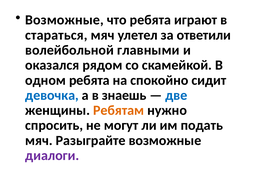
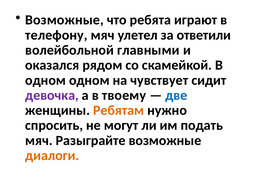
стараться: стараться -> телефону (56, 35)
одном ребята: ребята -> одном (89, 80)
спокойно: спокойно -> чувствует (159, 80)
девочка colour: blue -> purple (52, 96)
знаешь: знаешь -> твоему (124, 96)
диалоги colour: purple -> orange (52, 156)
